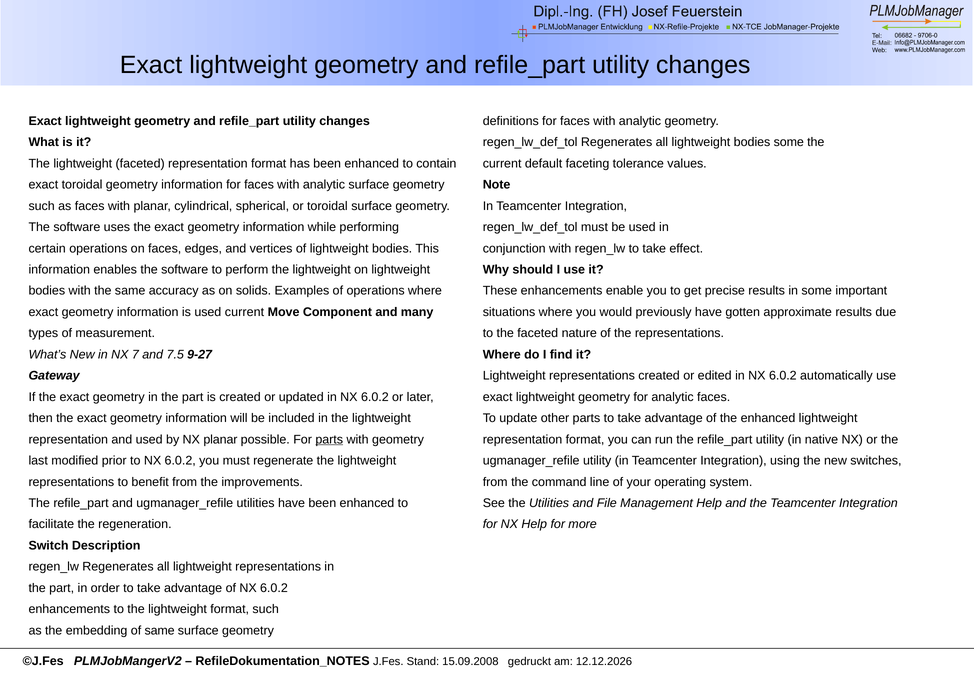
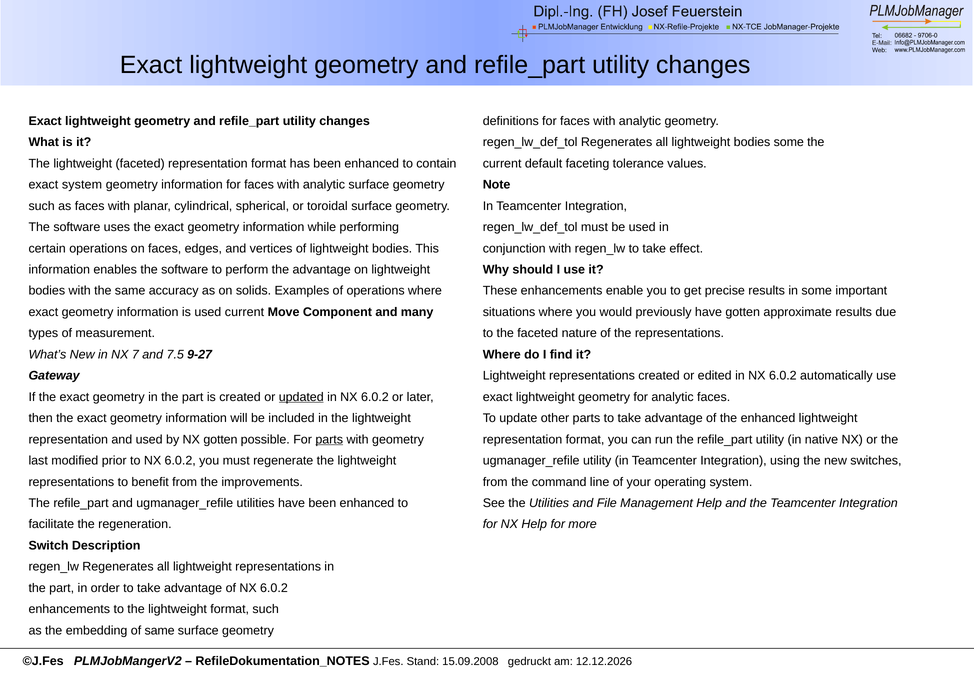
exact toroidal: toroidal -> system (82, 185)
perform the lightweight: lightweight -> advantage (322, 270)
updated underline: none -> present (301, 397)
NX planar: planar -> gotten (220, 440)
